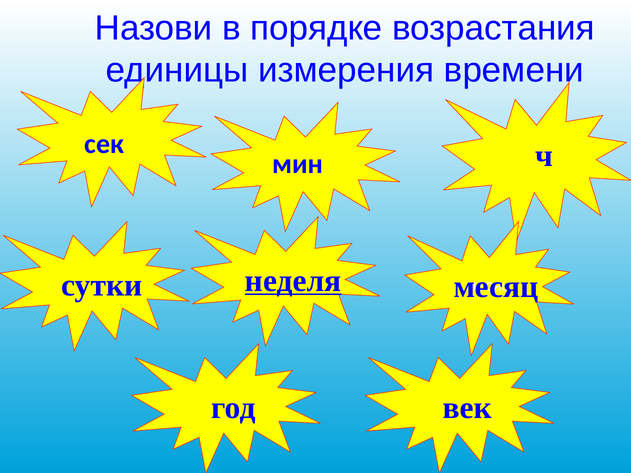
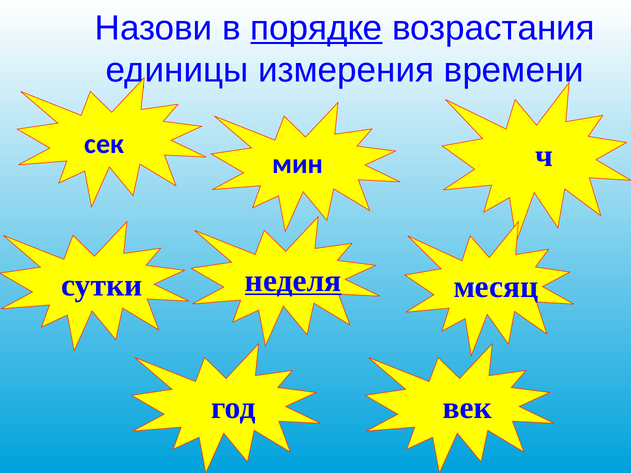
порядке underline: none -> present (316, 28)
